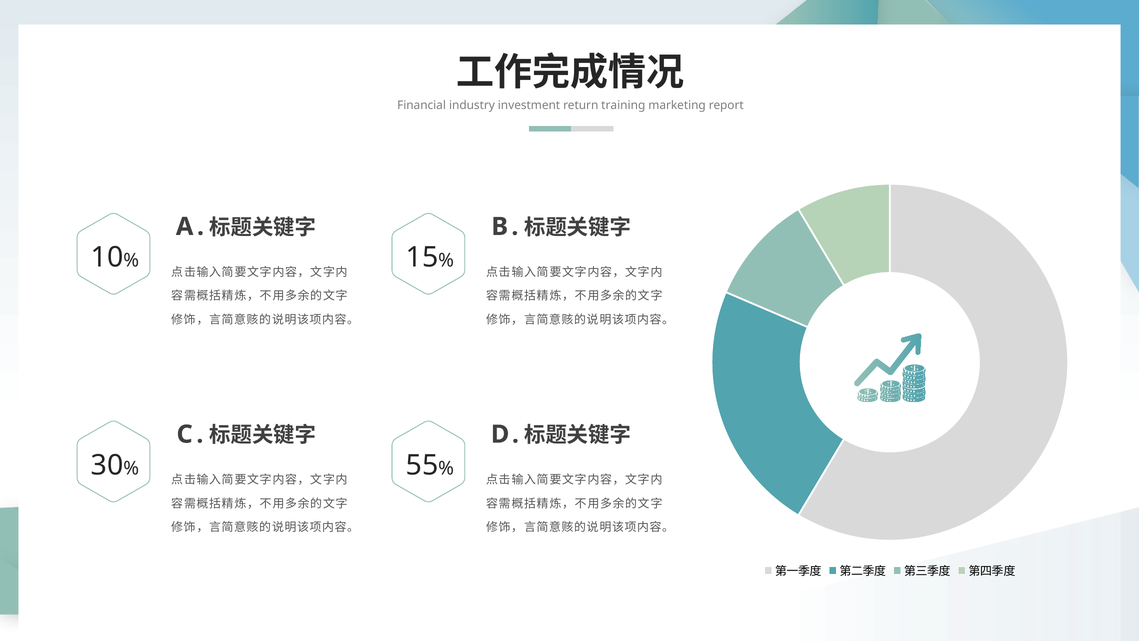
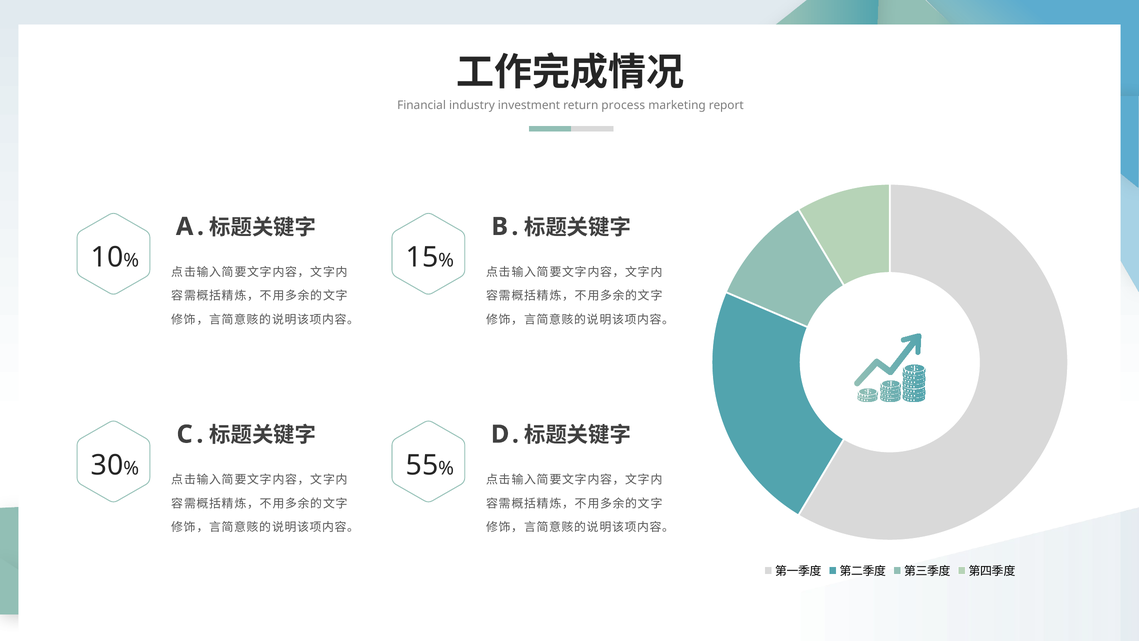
training: training -> process (623, 105)
